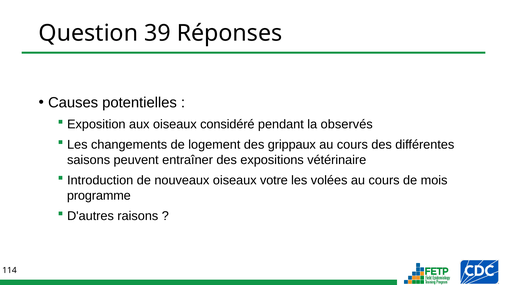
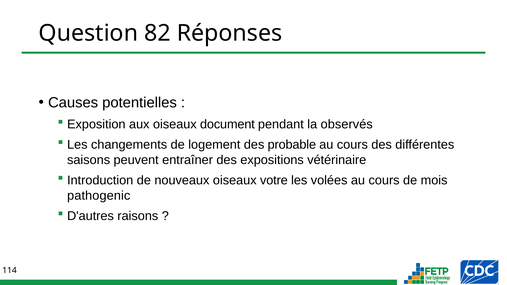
39: 39 -> 82 (157, 33)
considéré: considéré -> document (227, 124)
grippaux: grippaux -> probable (292, 145)
programme: programme -> pathogenic (99, 196)
